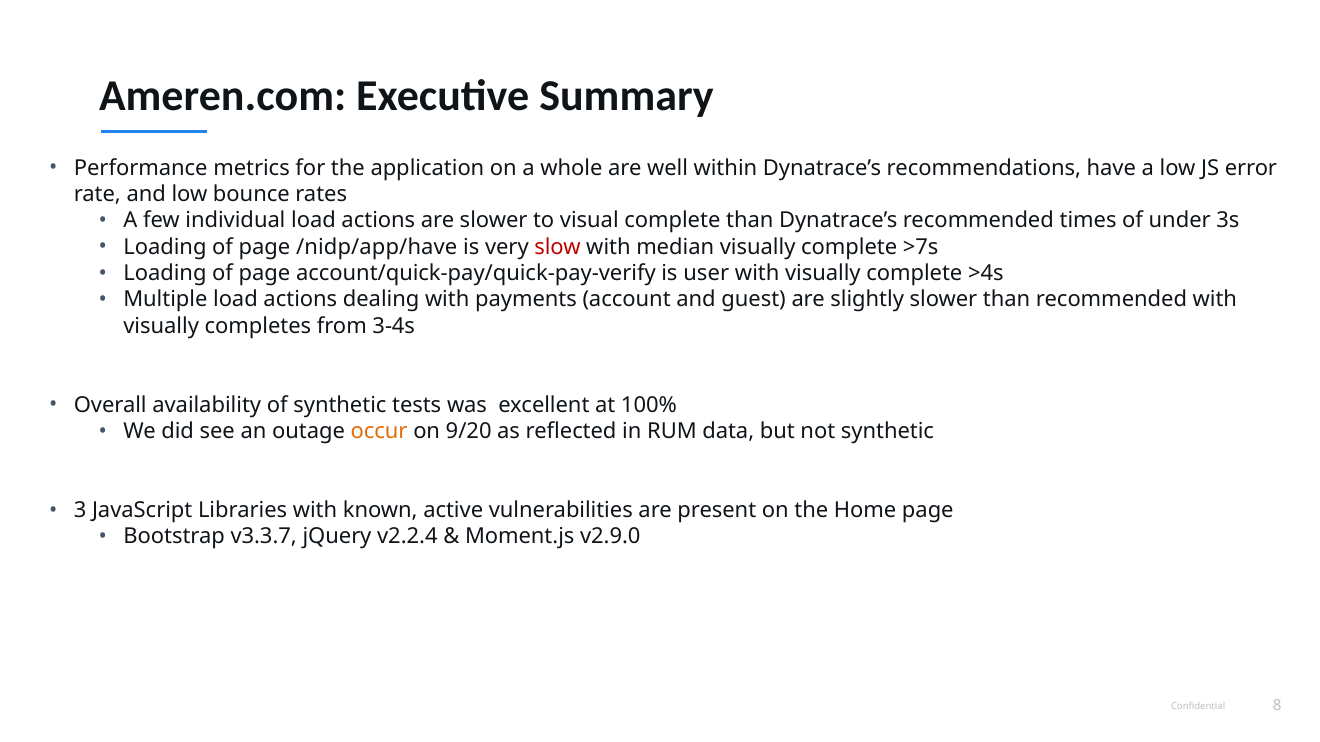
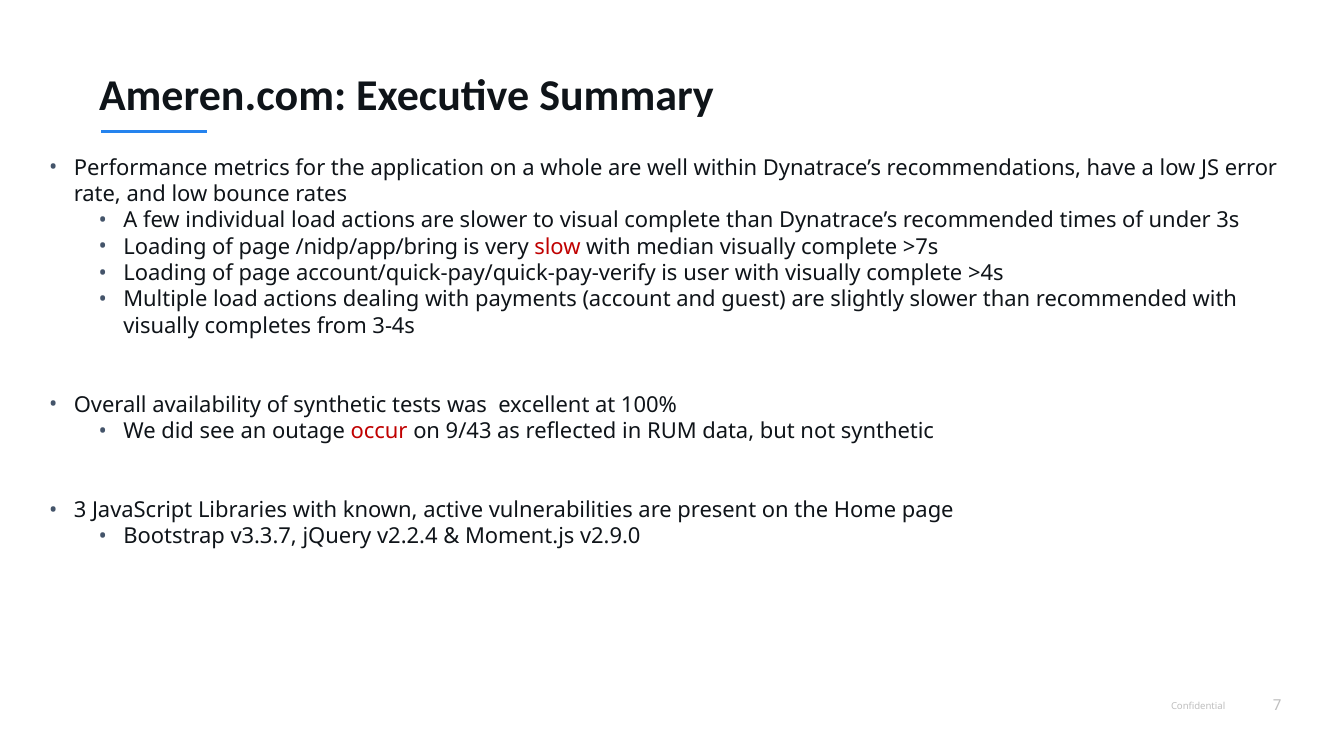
/nidp/app/have: /nidp/app/have -> /nidp/app/bring (377, 247)
occur colour: orange -> red (379, 431)
9/20: 9/20 -> 9/43 (469, 431)
8: 8 -> 7 (1277, 706)
